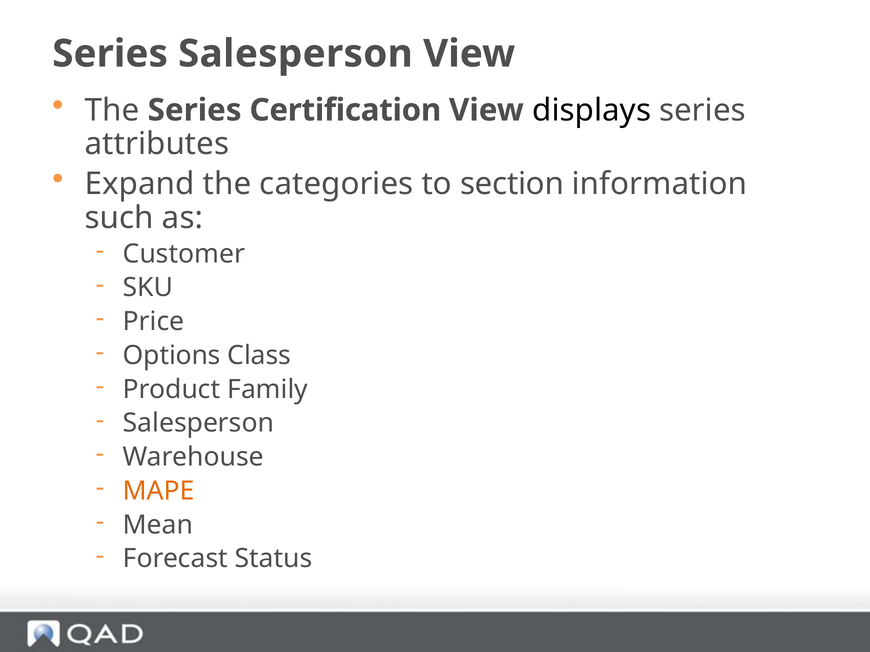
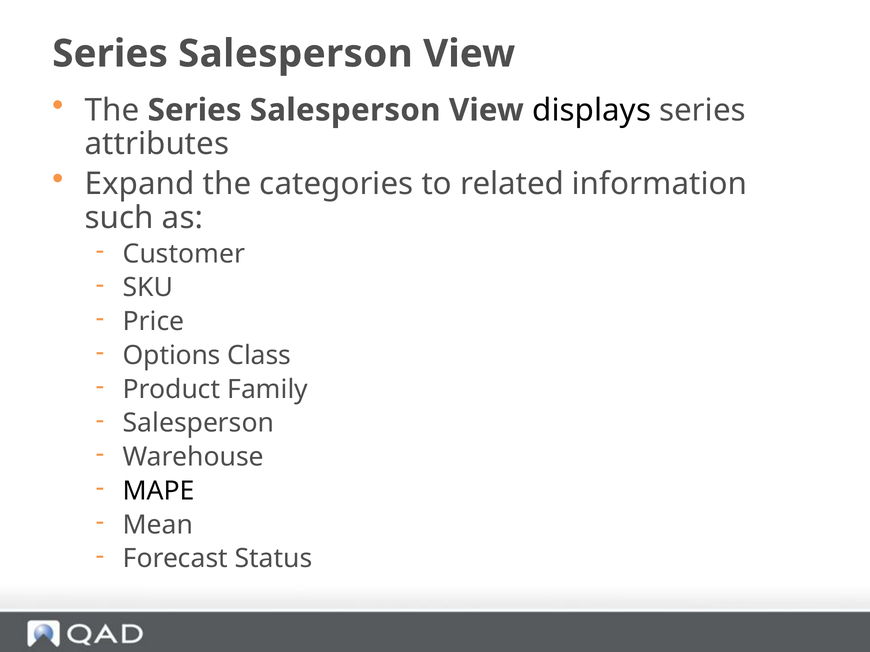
The Series Certification: Certification -> Salesperson (345, 110)
section: section -> related (512, 184)
MAPE colour: orange -> black (159, 491)
